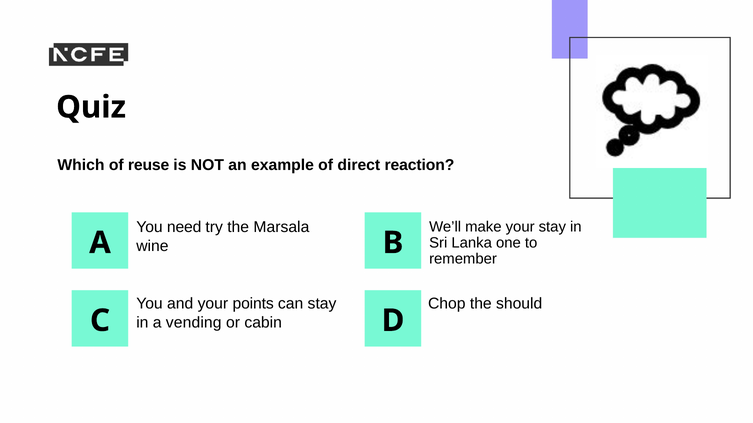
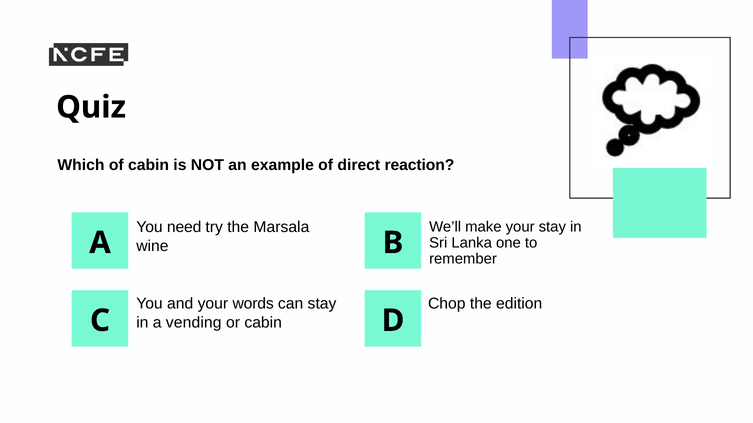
of reuse: reuse -> cabin (149, 165)
points: points -> words (253, 304)
should: should -> edition (519, 304)
